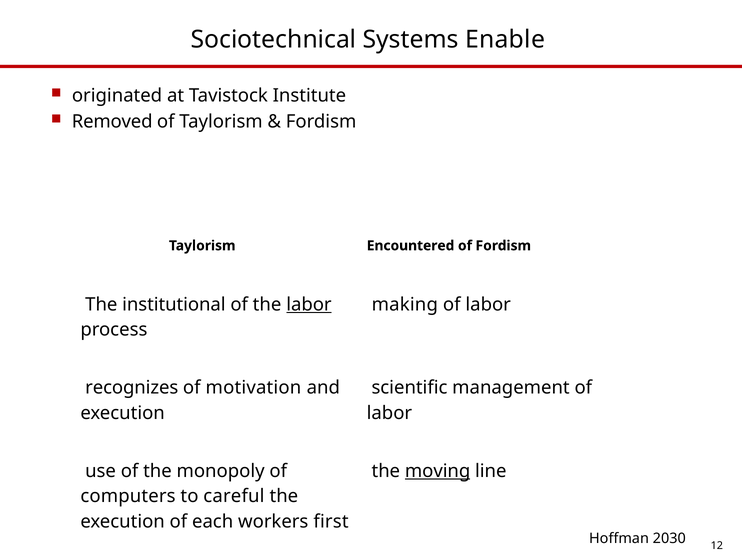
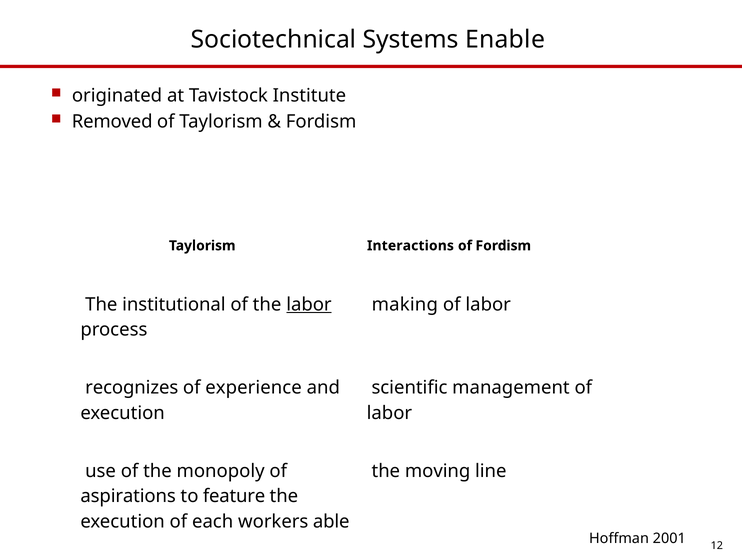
Encountered: Encountered -> Interactions (410, 245)
motivation: motivation -> experience (254, 387)
moving underline: present -> none (438, 471)
computers: computers -> aspirations (128, 496)
careful: careful -> feature (234, 496)
first: first -> able (331, 521)
2030: 2030 -> 2001 (669, 538)
